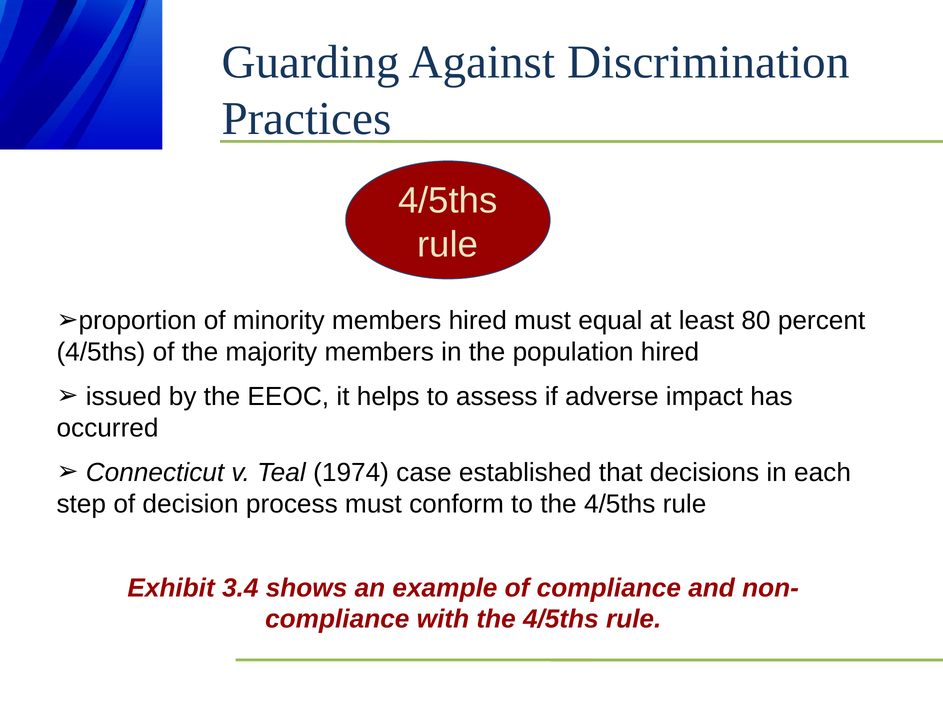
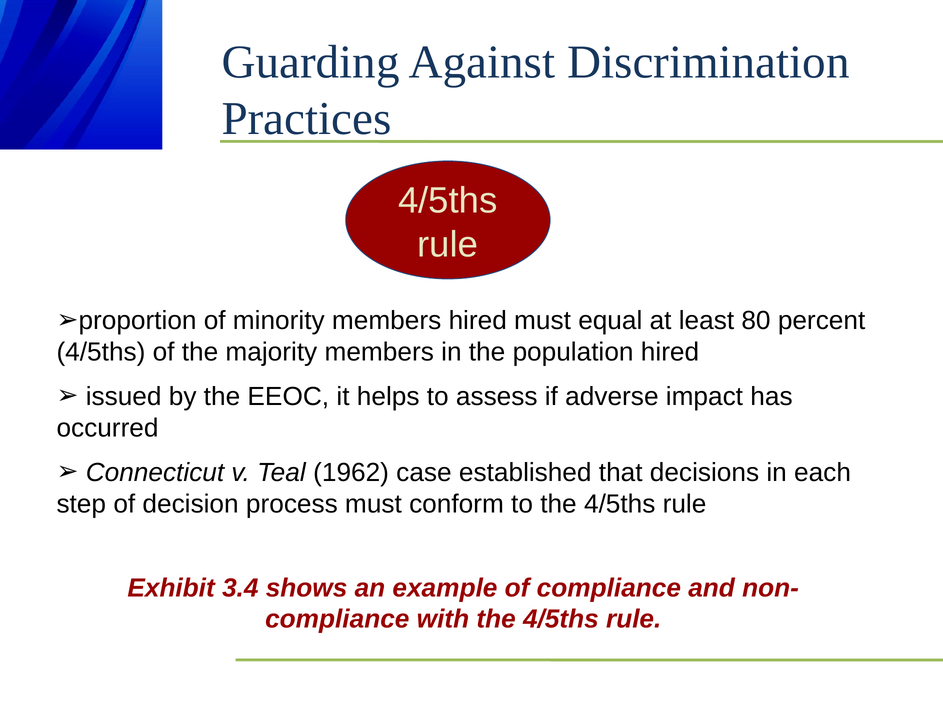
1974: 1974 -> 1962 (351, 473)
